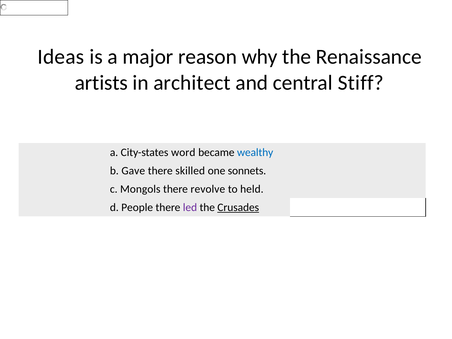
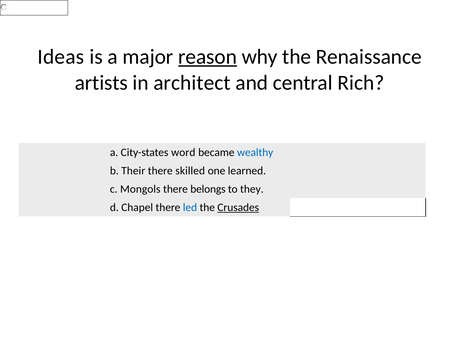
reason underline: none -> present (208, 57)
Stiff: Stiff -> Rich (361, 83)
Gave: Gave -> Their (133, 171)
sonnets: sonnets -> learned (247, 171)
revolve: revolve -> belongs (208, 189)
held: held -> they (252, 189)
People: People -> Chapel (137, 207)
led colour: purple -> blue (190, 207)
